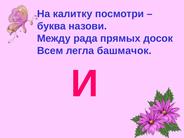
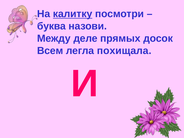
калитку underline: none -> present (73, 14)
рада: рада -> деле (85, 38)
башмачок: башмачок -> похищала (124, 51)
